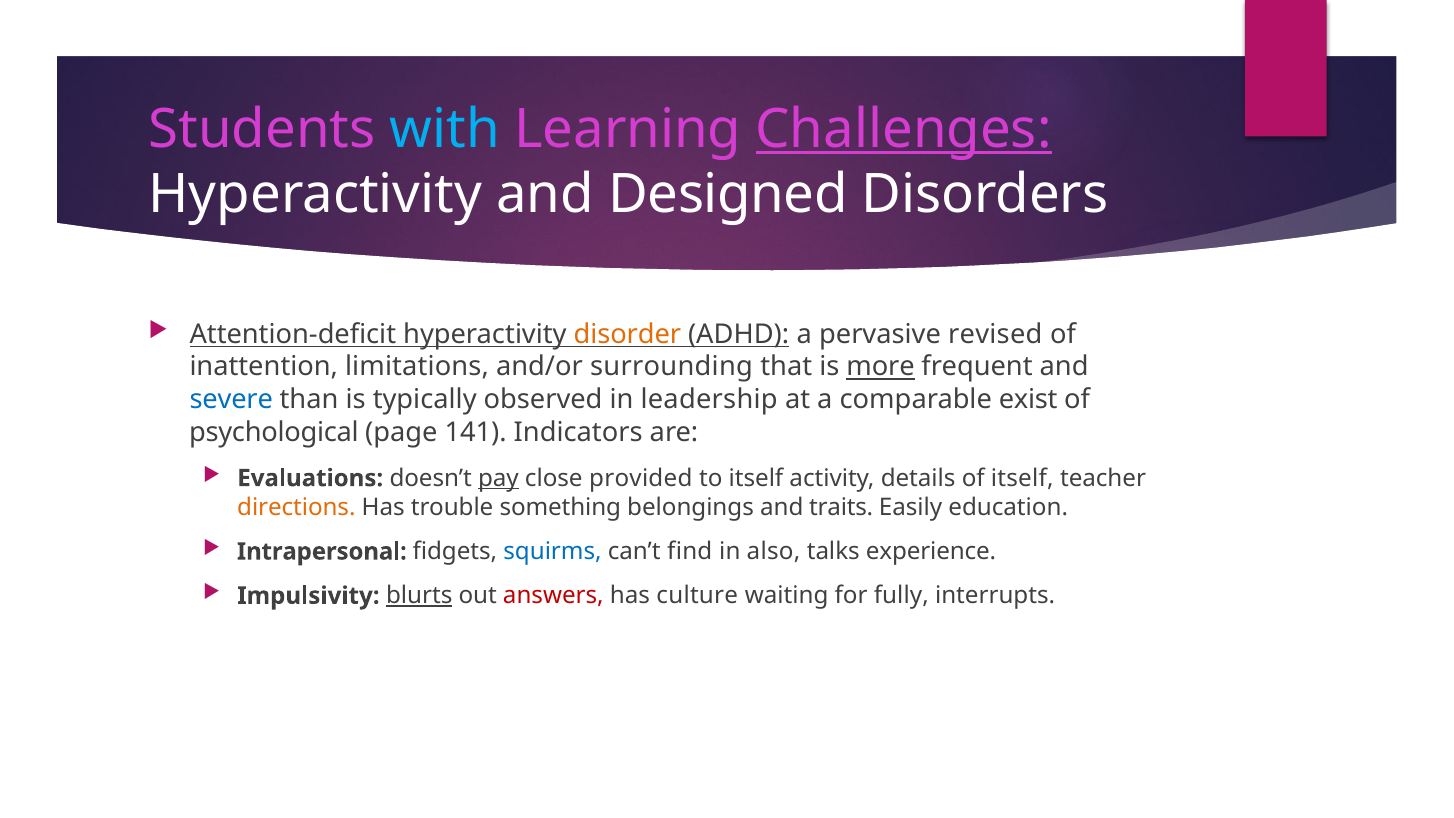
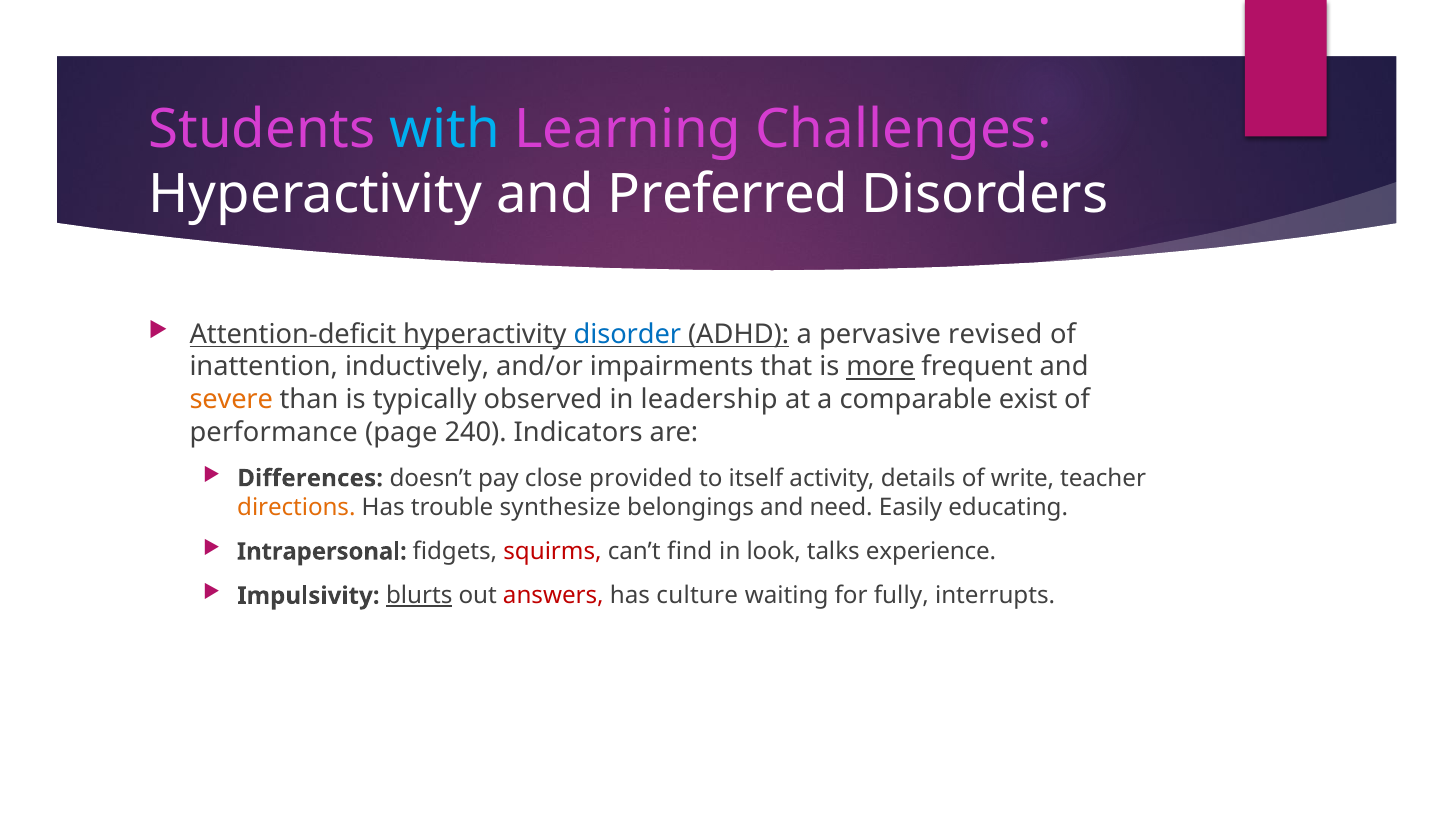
Challenges underline: present -> none (904, 129)
Designed: Designed -> Preferred (728, 195)
disorder colour: orange -> blue (627, 334)
limitations: limitations -> inductively (417, 367)
surrounding: surrounding -> impairments (672, 367)
severe colour: blue -> orange (231, 400)
psychological: psychological -> performance (274, 432)
141: 141 -> 240 (476, 432)
Evaluations: Evaluations -> Differences (310, 478)
pay underline: present -> none (498, 478)
of itself: itself -> write (1022, 478)
something: something -> synthesize (560, 507)
traits: traits -> need (841, 507)
education: education -> educating (1008, 507)
squirms colour: blue -> red (553, 551)
also: also -> look (774, 551)
